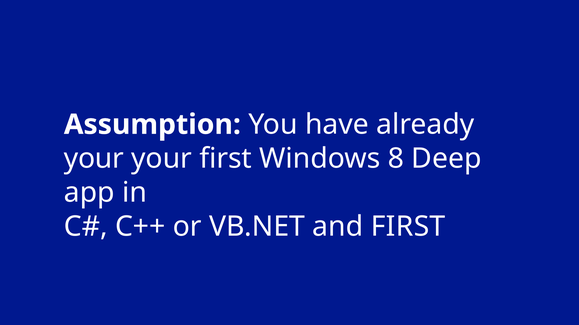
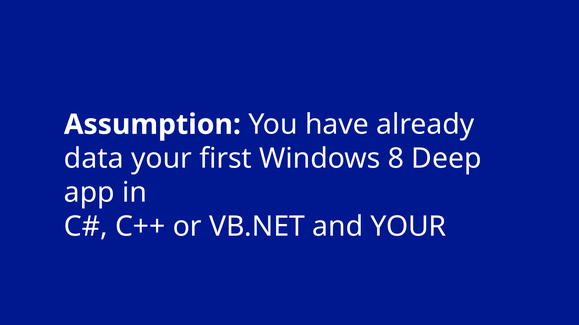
your: your -> data (94, 159)
and FIRST: FIRST -> YOUR (408, 227)
